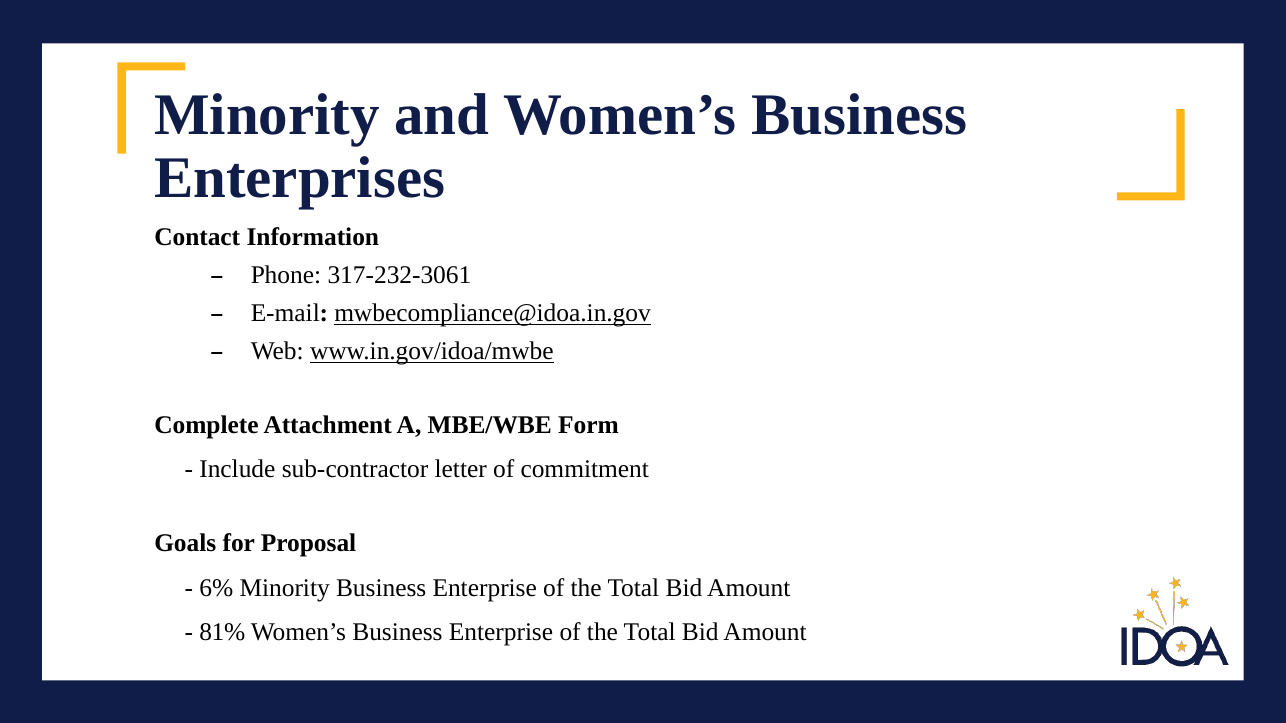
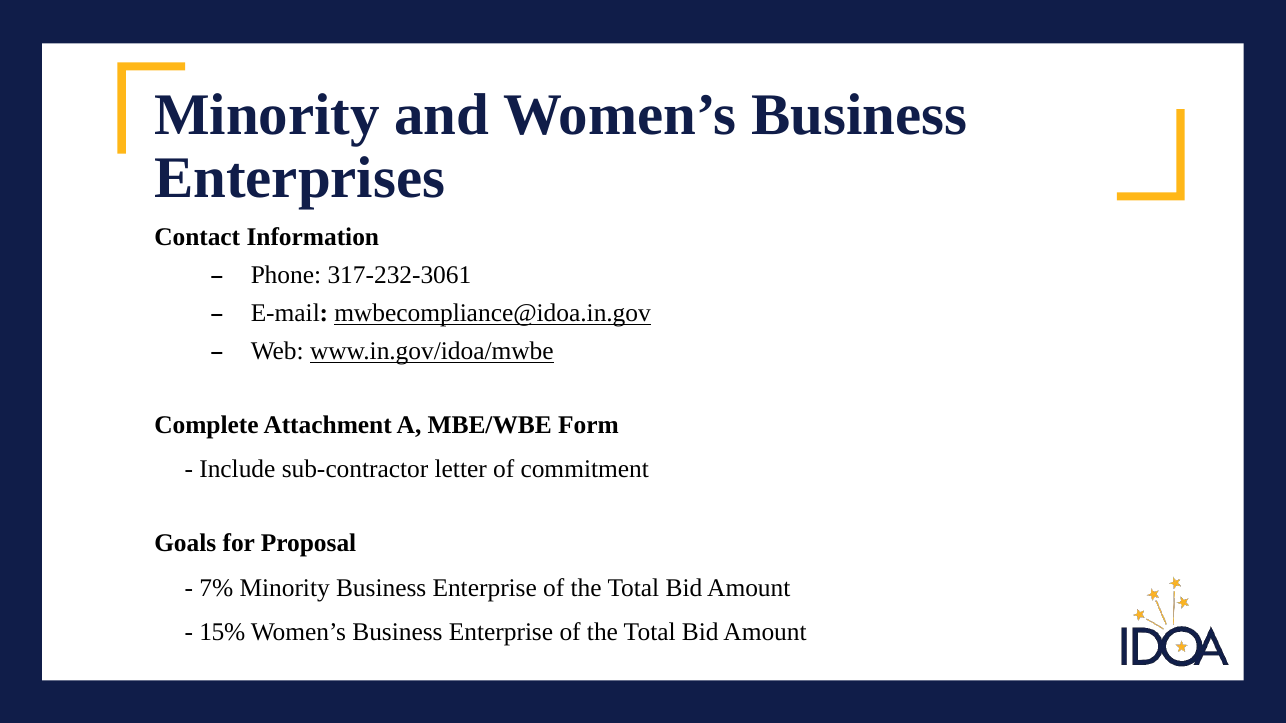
6%: 6% -> 7% (216, 588)
81%: 81% -> 15% (222, 633)
